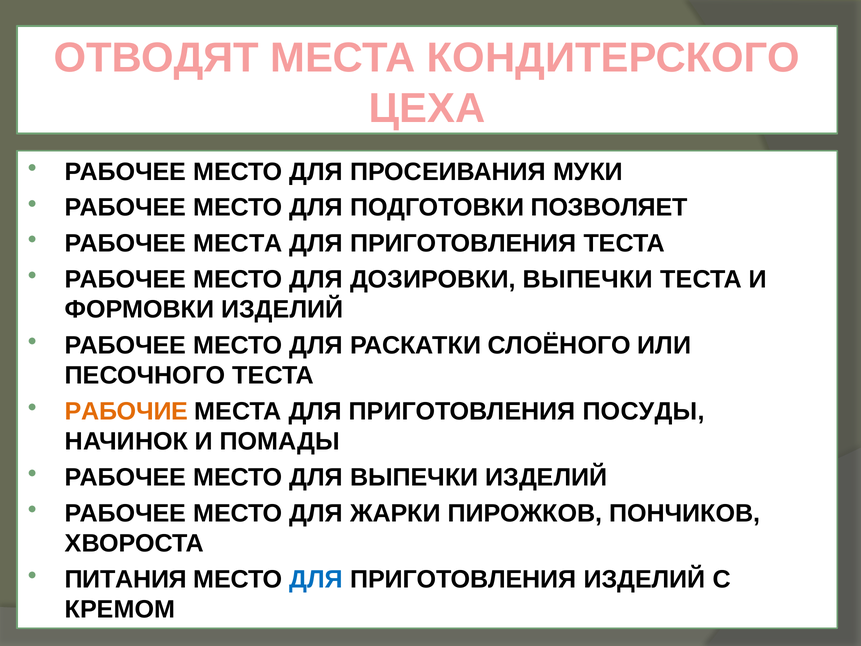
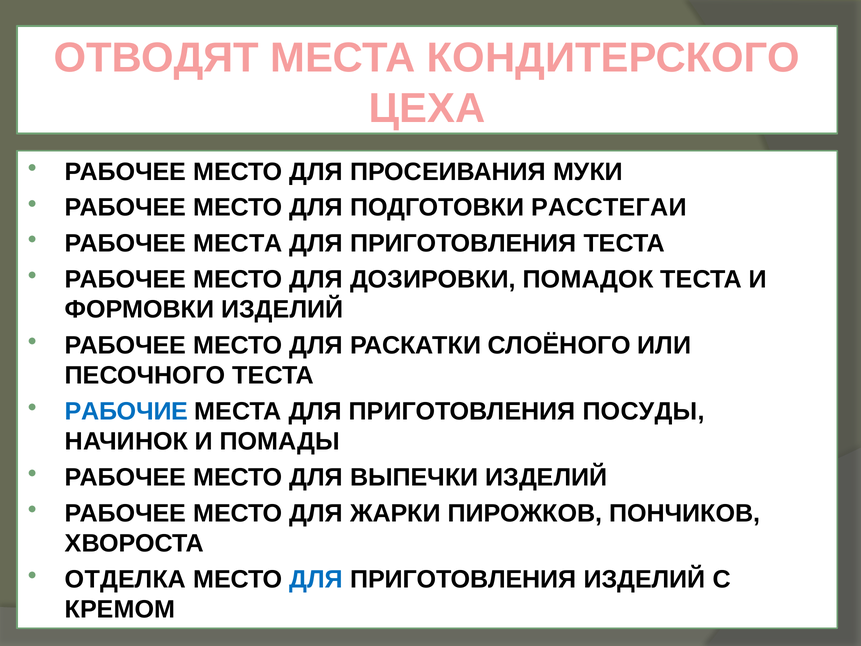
ПОЗВОЛЯЕТ: ПОЗВОЛЯЕТ -> РАССТЕГАИ (609, 208)
ДОЗИРОВКИ ВЫПЕЧКИ: ВЫПЕЧКИ -> ПОМАДОК (588, 279)
РАБОЧИЕ colour: orange -> blue (126, 411)
ПИТАНИЯ: ПИТАНИЯ -> ОТДЕЛКА (126, 579)
